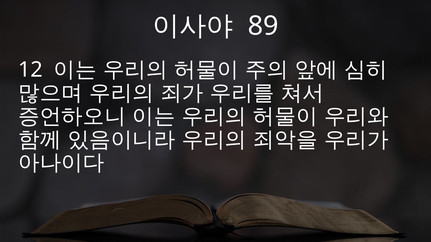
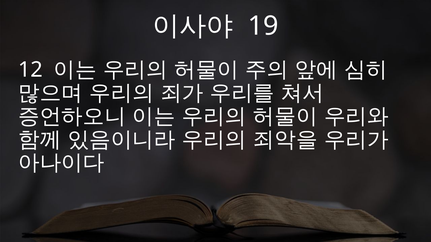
89: 89 -> 19 (263, 26)
